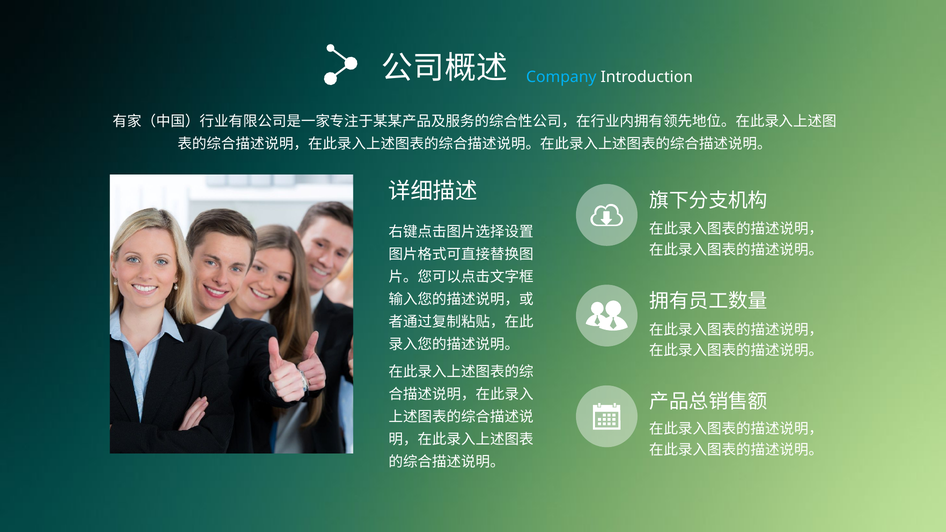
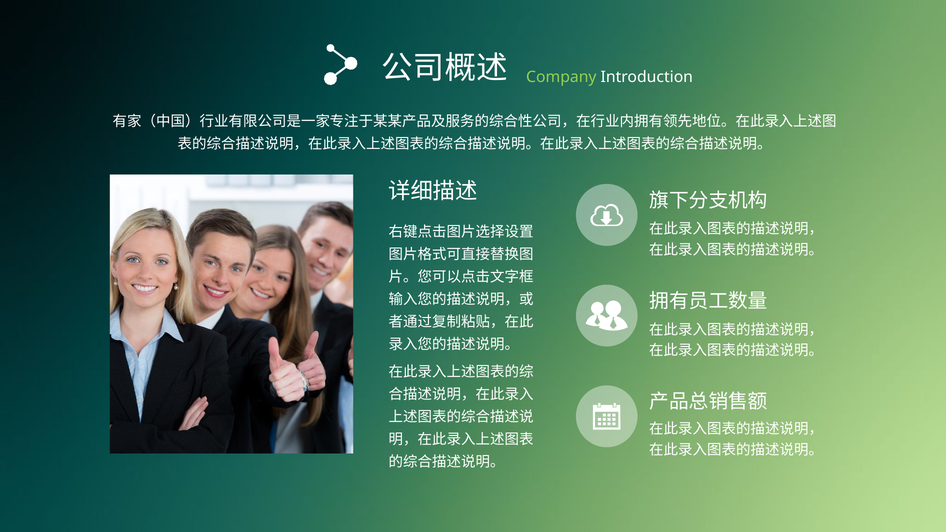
Company colour: light blue -> light green (561, 77)
